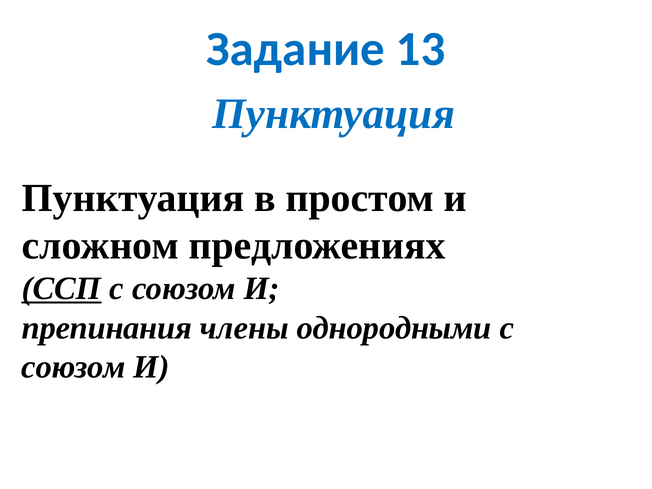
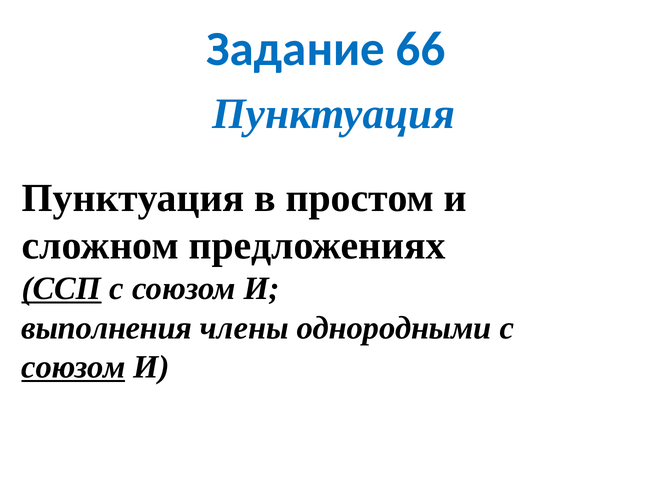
13: 13 -> 66 (421, 49)
препинания: препинания -> выполнения (107, 328)
союзом underline: none -> present (74, 367)
